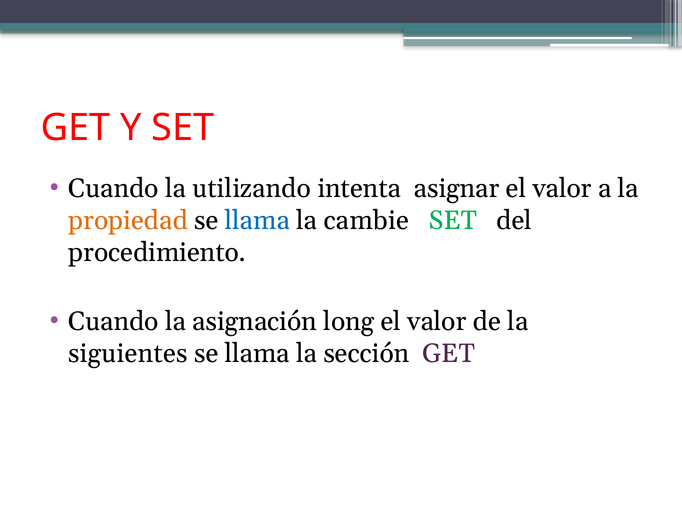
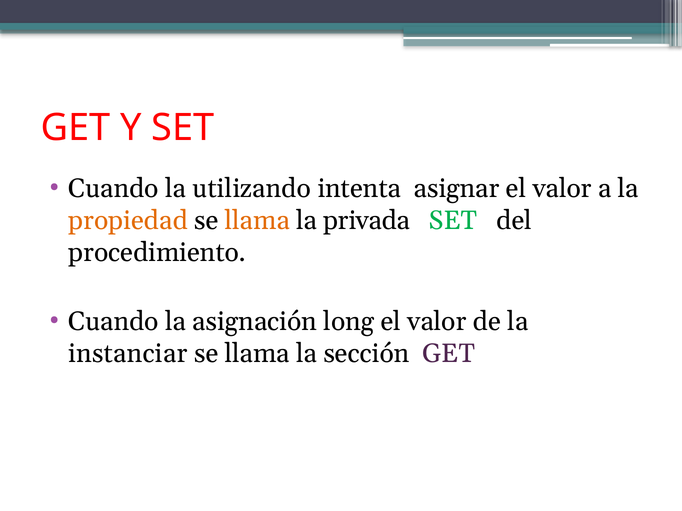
llama colour: blue -> orange (257, 221)
cambie: cambie -> privada (367, 221)
siguientes: siguientes -> instanciar (128, 354)
